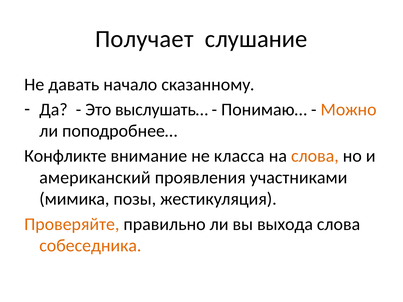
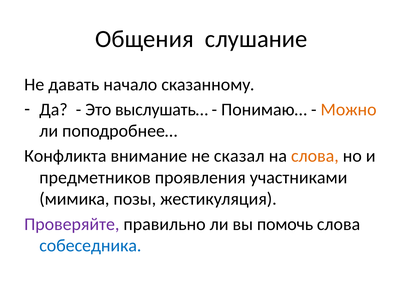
Получает: Получает -> Общения (144, 39)
Конфликте: Конфликте -> Конфликта (65, 156)
класса: класса -> сказал (239, 156)
американский: американский -> предметников (95, 178)
Проверяйте colour: orange -> purple (72, 224)
выхода: выхода -> помочь (285, 224)
собеседника colour: orange -> blue (90, 246)
